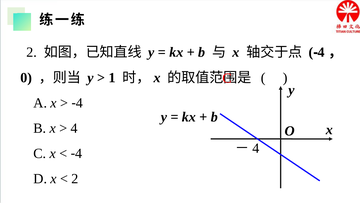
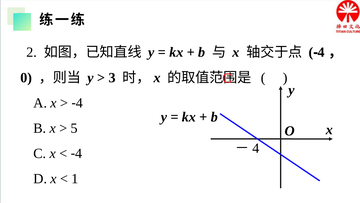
1: 1 -> 3 (112, 77)
4: 4 -> 5 (74, 128)
2: 2 -> 1 (75, 178)
